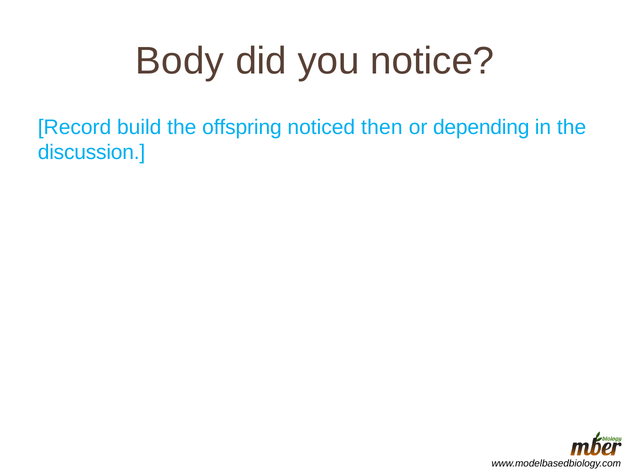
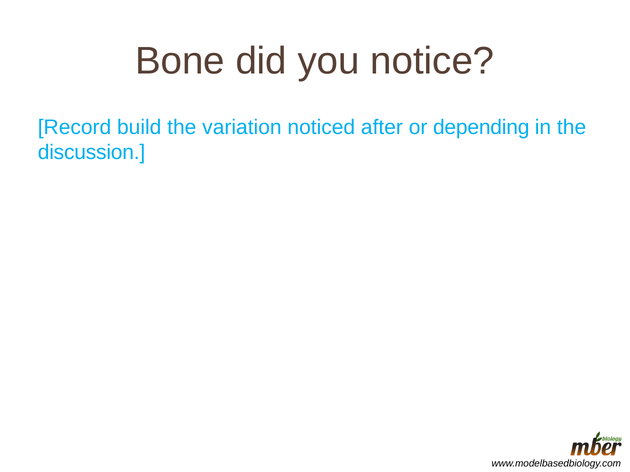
Body: Body -> Bone (180, 61)
offspring: offspring -> variation (242, 127)
then: then -> after (382, 127)
